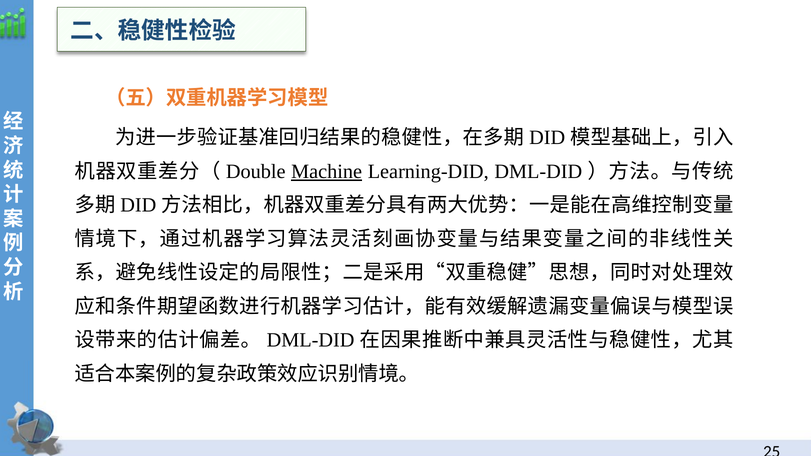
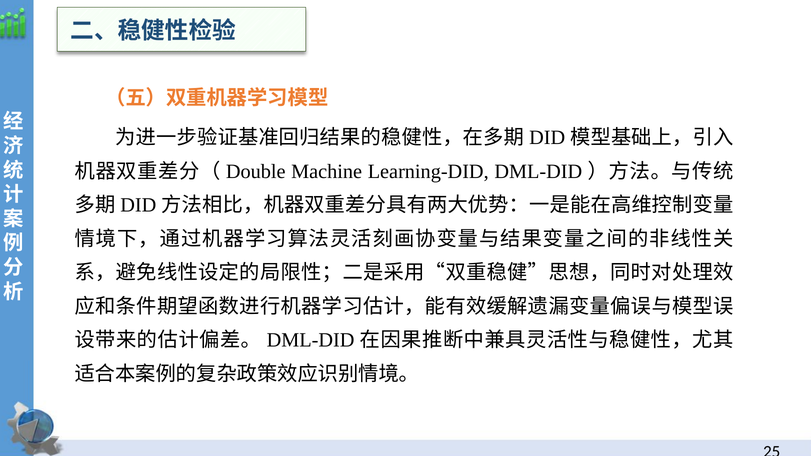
Machine underline: present -> none (327, 171)
